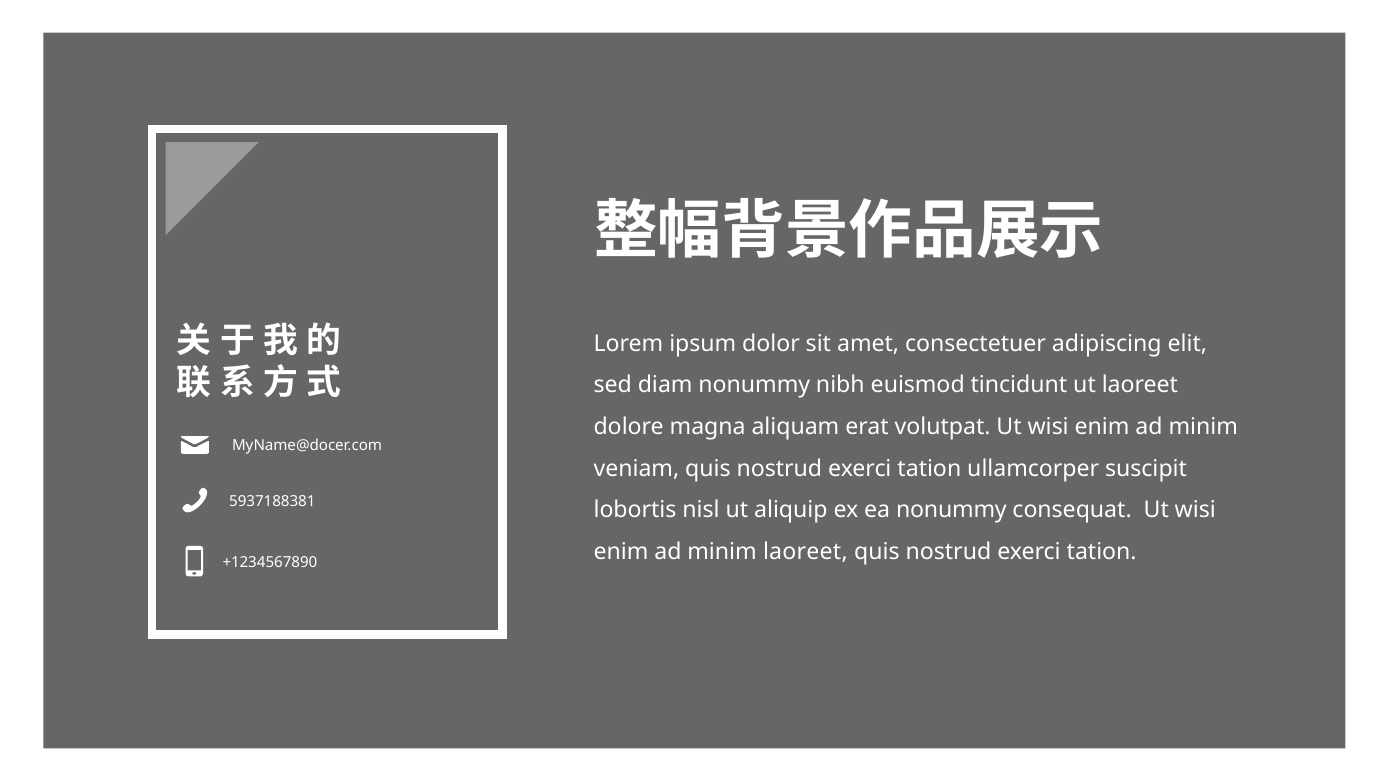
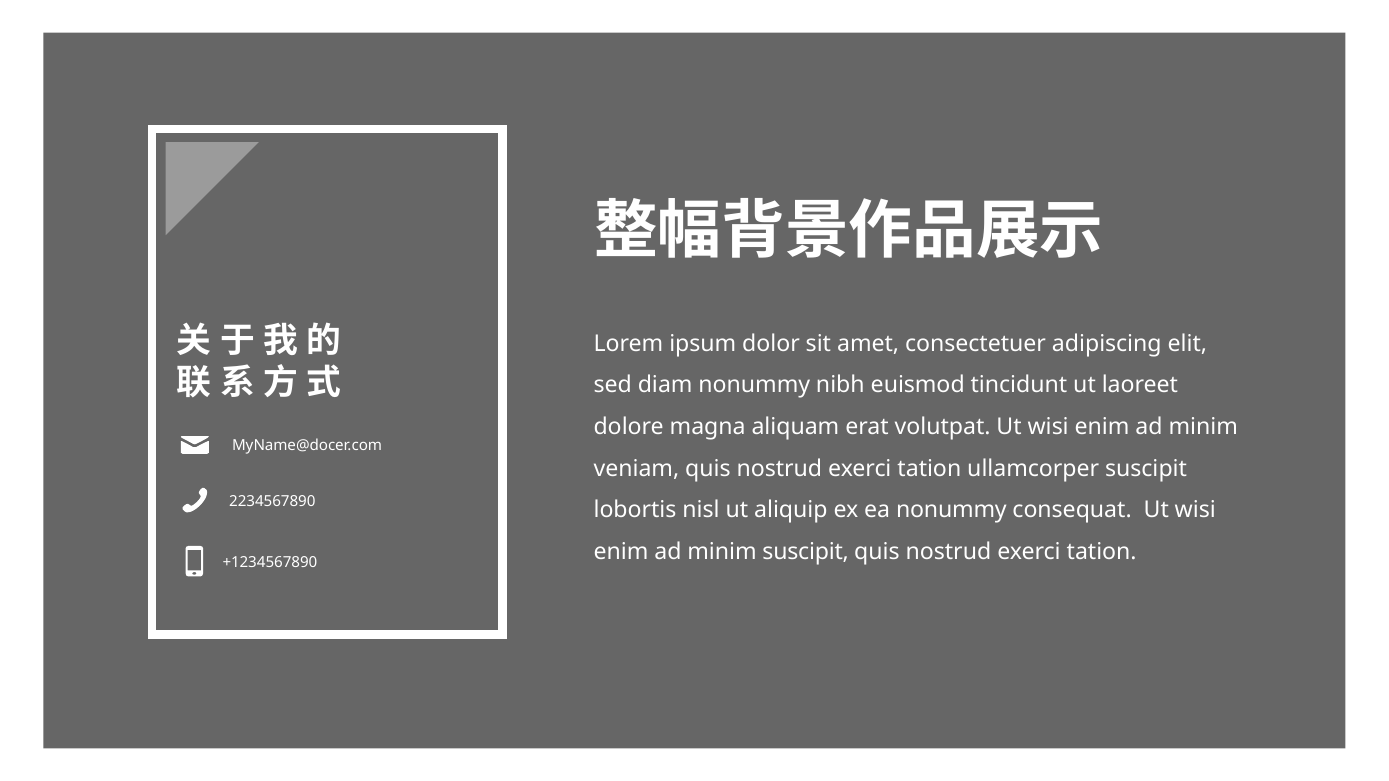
5937188381: 5937188381 -> 2234567890 (272, 502)
minim laoreet: laoreet -> suscipit (806, 552)
